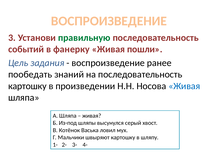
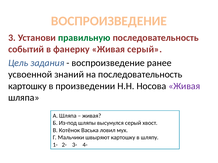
Живая пошли: пошли -> серый (145, 49)
пообедать: пообедать -> усвоенной (30, 75)
Живая colour: blue -> purple (184, 86)
